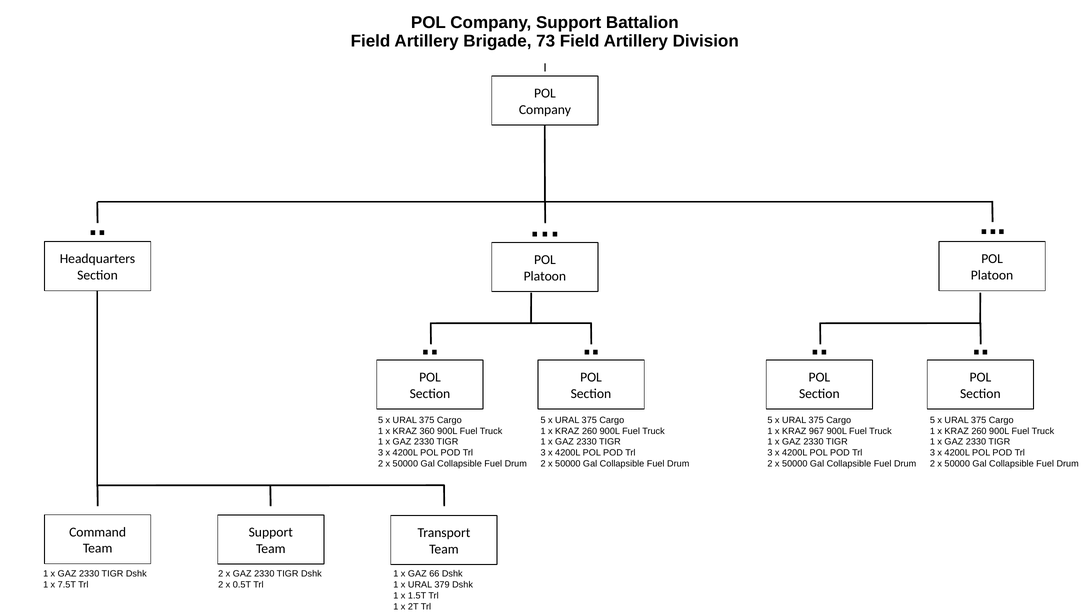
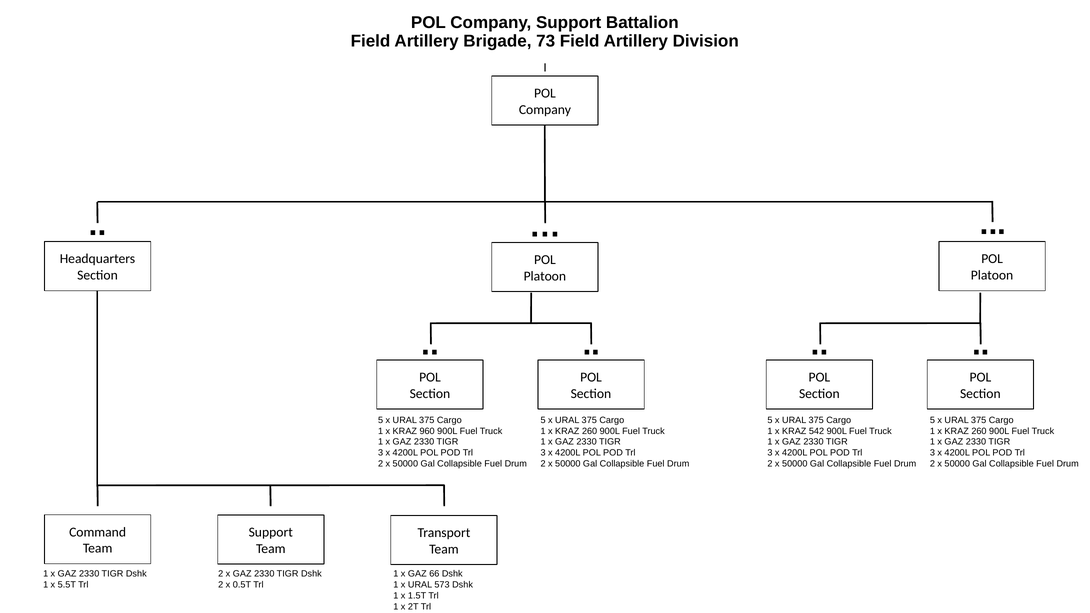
360: 360 -> 960 (427, 431)
967: 967 -> 542 (816, 431)
7.5T: 7.5T -> 5.5T (67, 585)
379: 379 -> 573 (442, 585)
